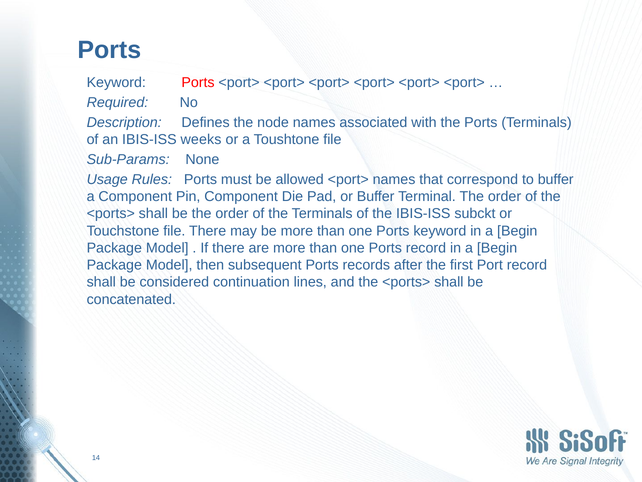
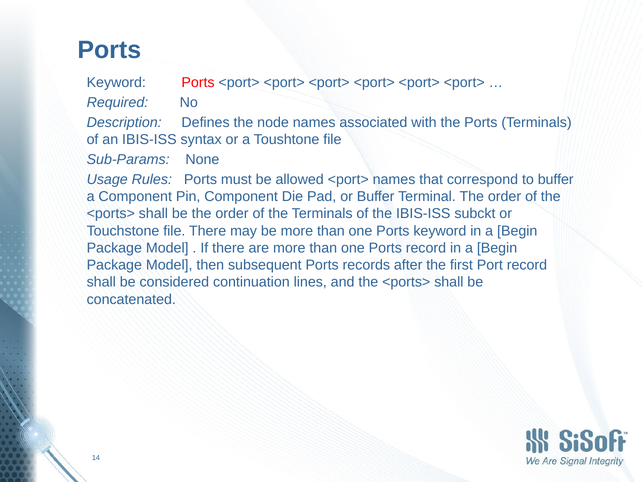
weeks: weeks -> syntax (201, 139)
